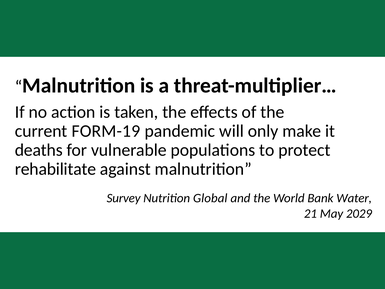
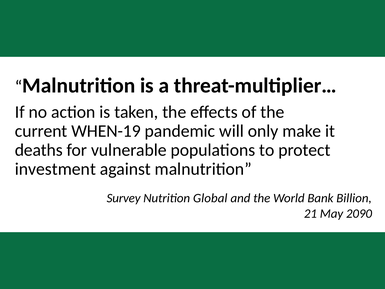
FORM-19: FORM-19 -> WHEN-19 (106, 131)
rehabilitate: rehabilitate -> investment (55, 169)
Water: Water -> Billion (354, 198)
2029: 2029 -> 2090 (359, 213)
